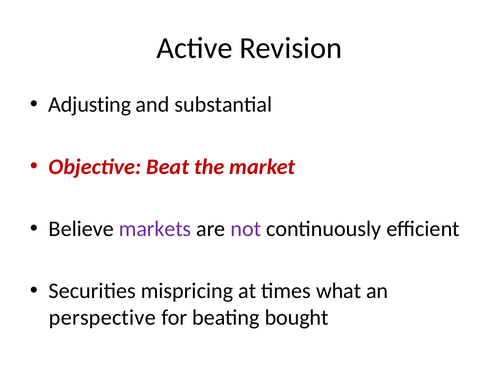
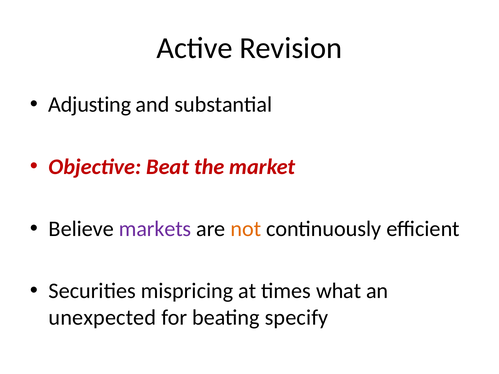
not colour: purple -> orange (246, 229)
perspective: perspective -> unexpected (102, 318)
bought: bought -> specify (296, 318)
